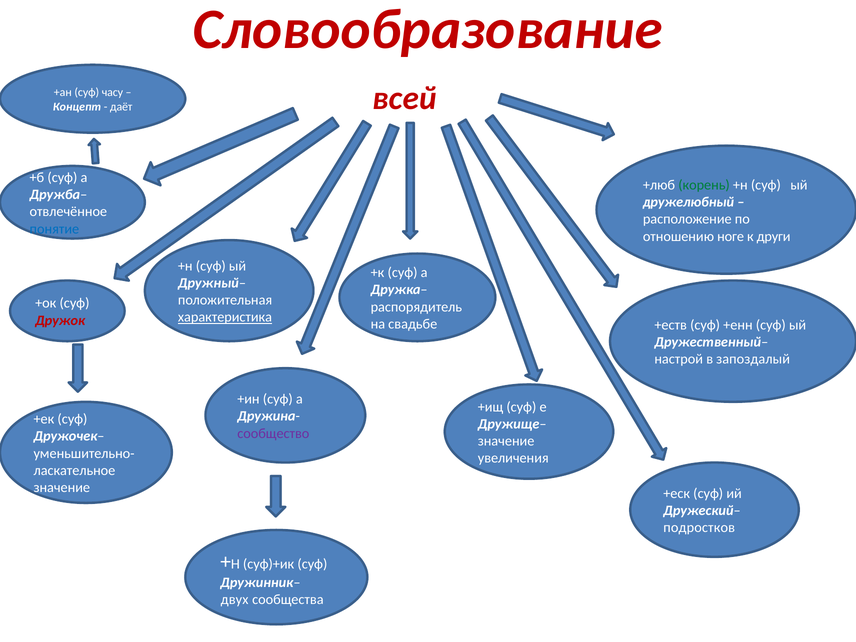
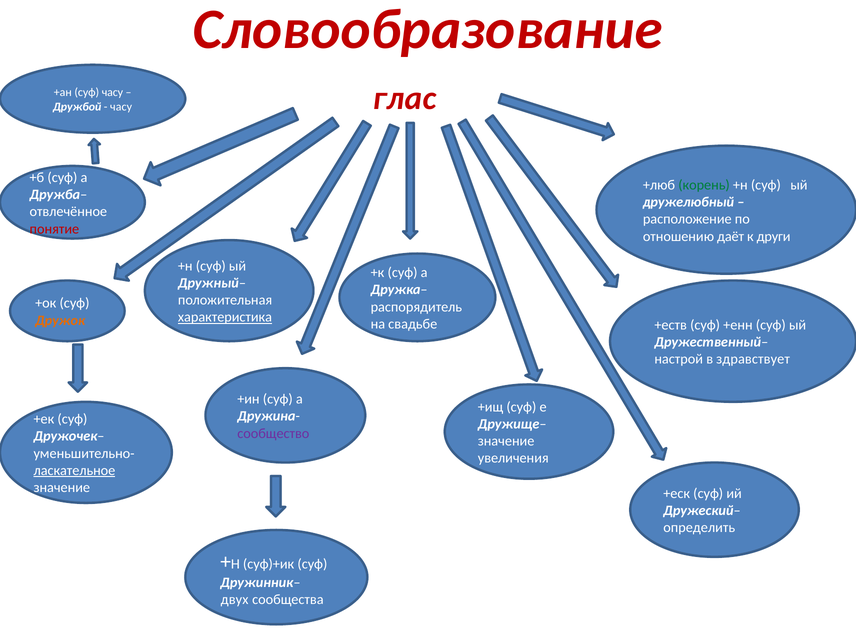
всей: всей -> глас (404, 98)
Концепт: Концепт -> Дружбой (77, 107)
даёт: даёт -> часу (121, 107)
понятие colour: blue -> red (54, 229)
ноге: ноге -> даёт (731, 236)
Дружок colour: red -> orange (60, 320)
запоздалый: запоздалый -> здравствует (753, 359)
ласкательное underline: none -> present (74, 470)
подростков: подростков -> определить (699, 528)
